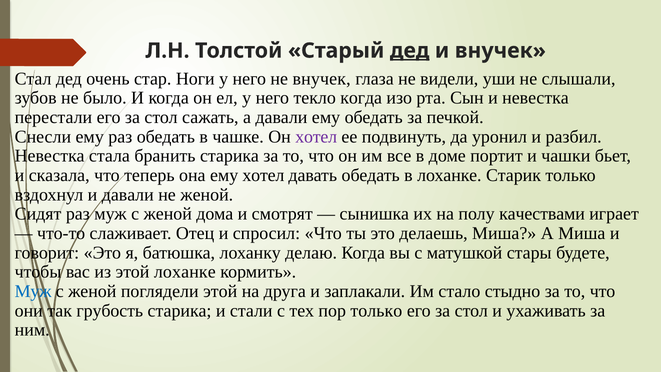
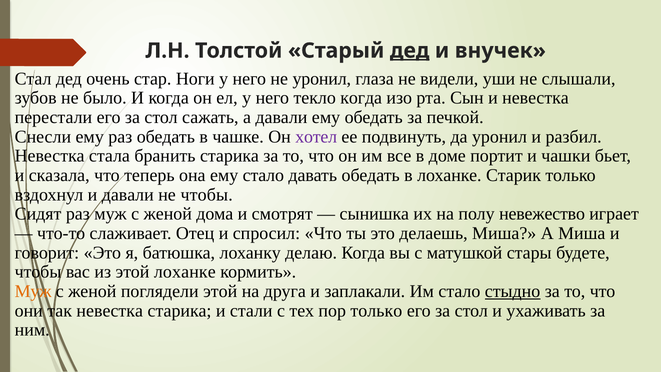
не внучек: внучек -> уронил (322, 79)
ему хотел: хотел -> стало (263, 175)
не женой: женой -> чтобы (207, 195)
качествами: качествами -> невежество (542, 214)
Муж colour: blue -> orange (33, 291)
стыдно underline: none -> present (513, 291)
так грубость: грубость -> невестка (110, 311)
